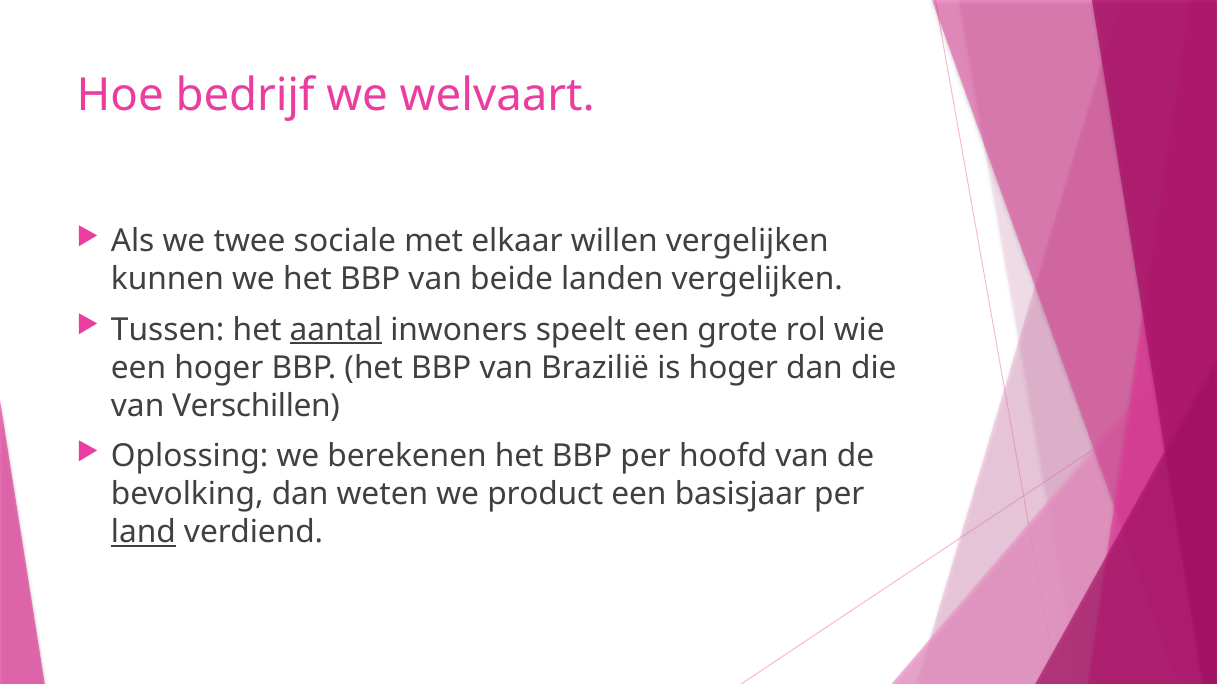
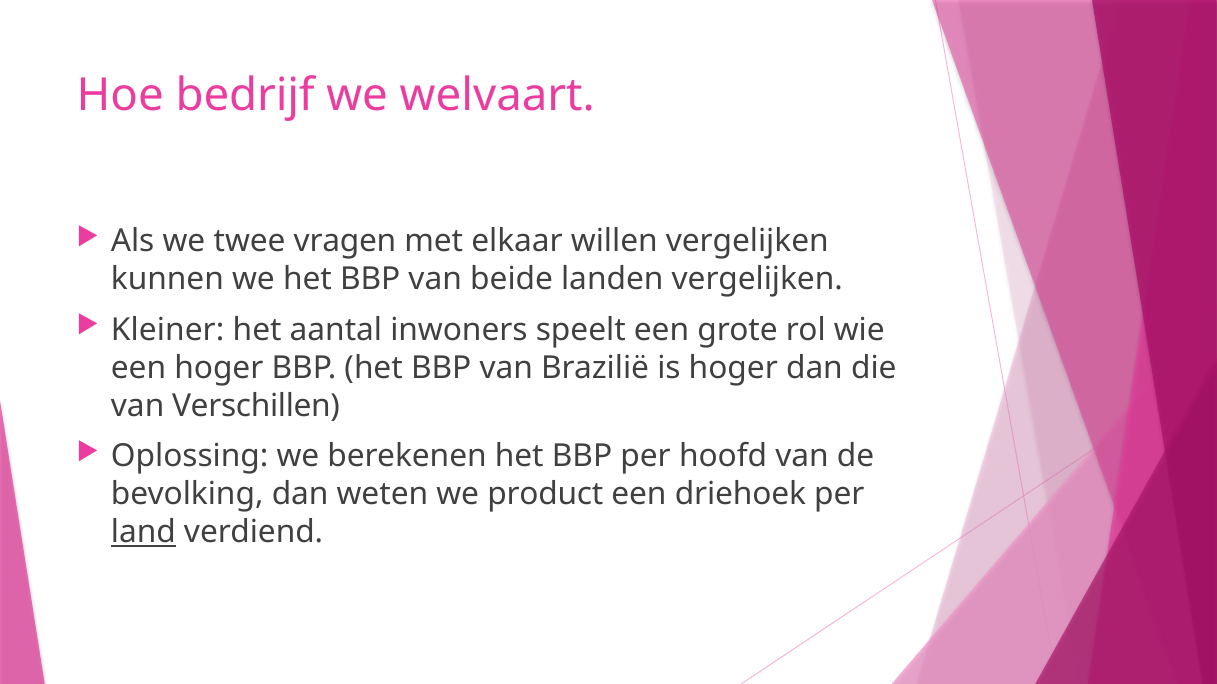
sociale: sociale -> vragen (345, 241)
Tussen: Tussen -> Kleiner (168, 330)
aantal underline: present -> none (336, 330)
basisjaar: basisjaar -> driehoek (740, 495)
